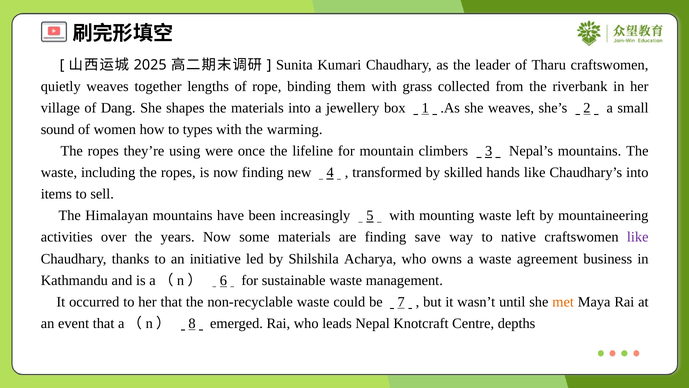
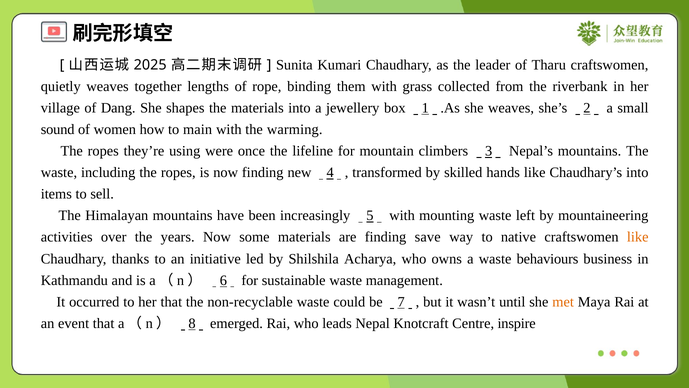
types: types -> main (198, 129)
like colour: purple -> orange (638, 237)
agreement: agreement -> behaviours (548, 258)
depths: depths -> inspire (517, 323)
